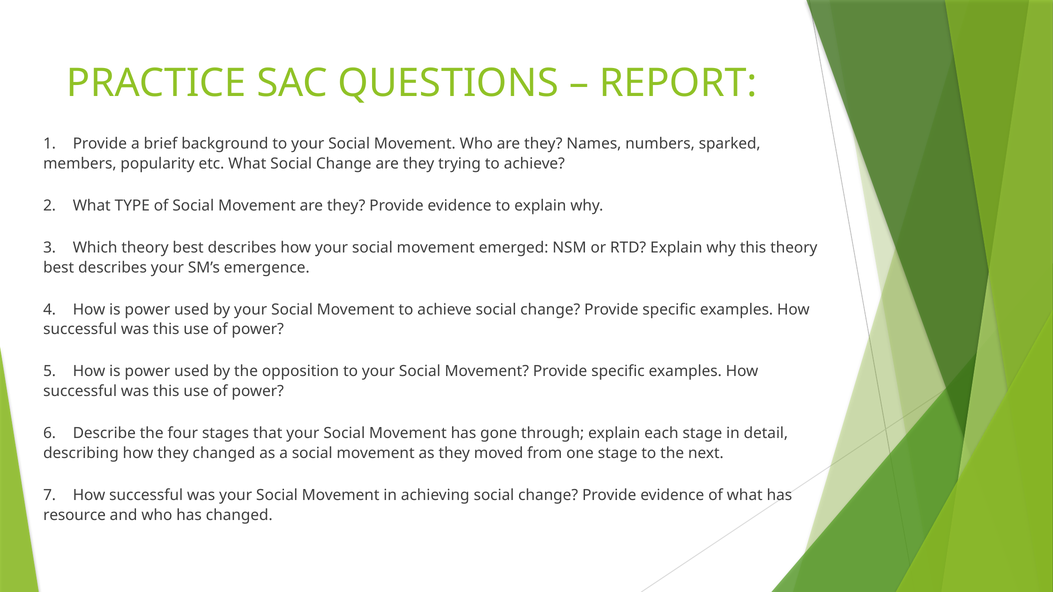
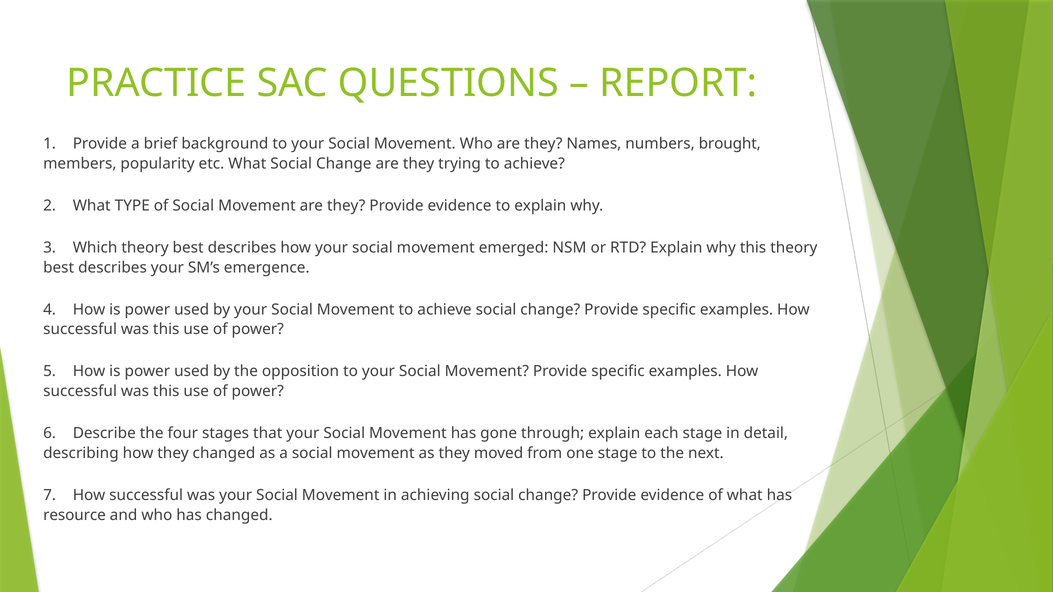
sparked: sparked -> brought (730, 144)
